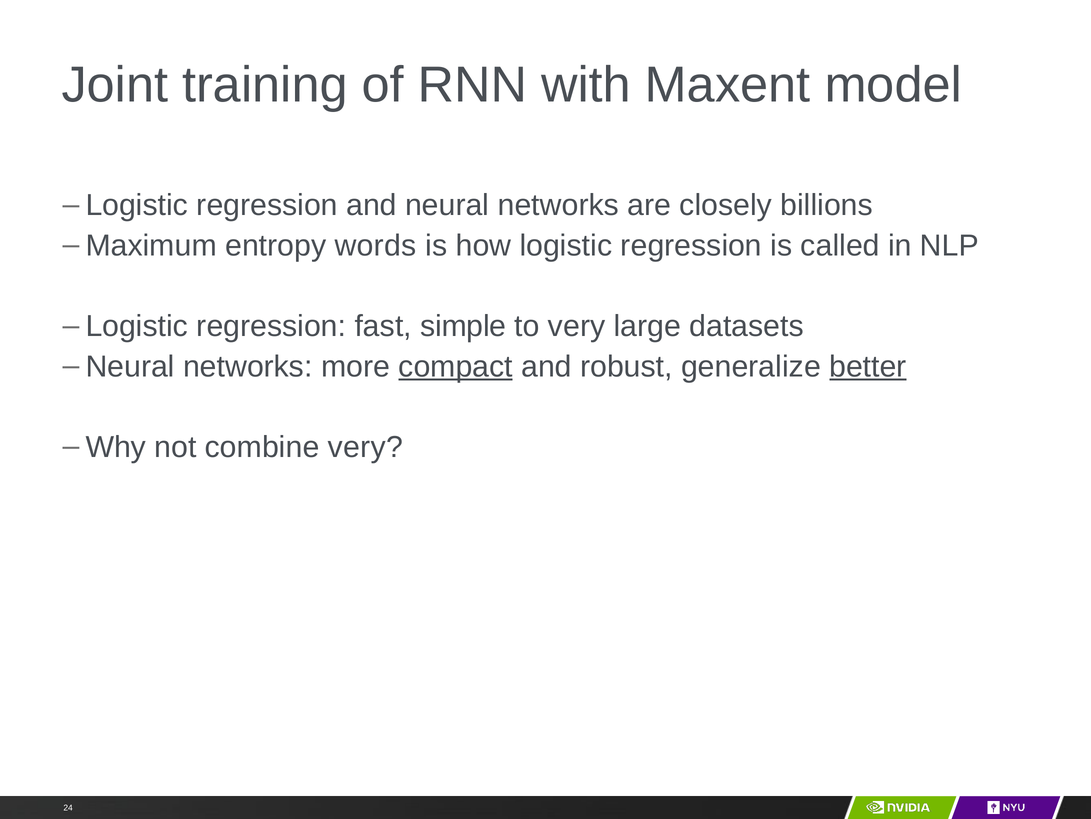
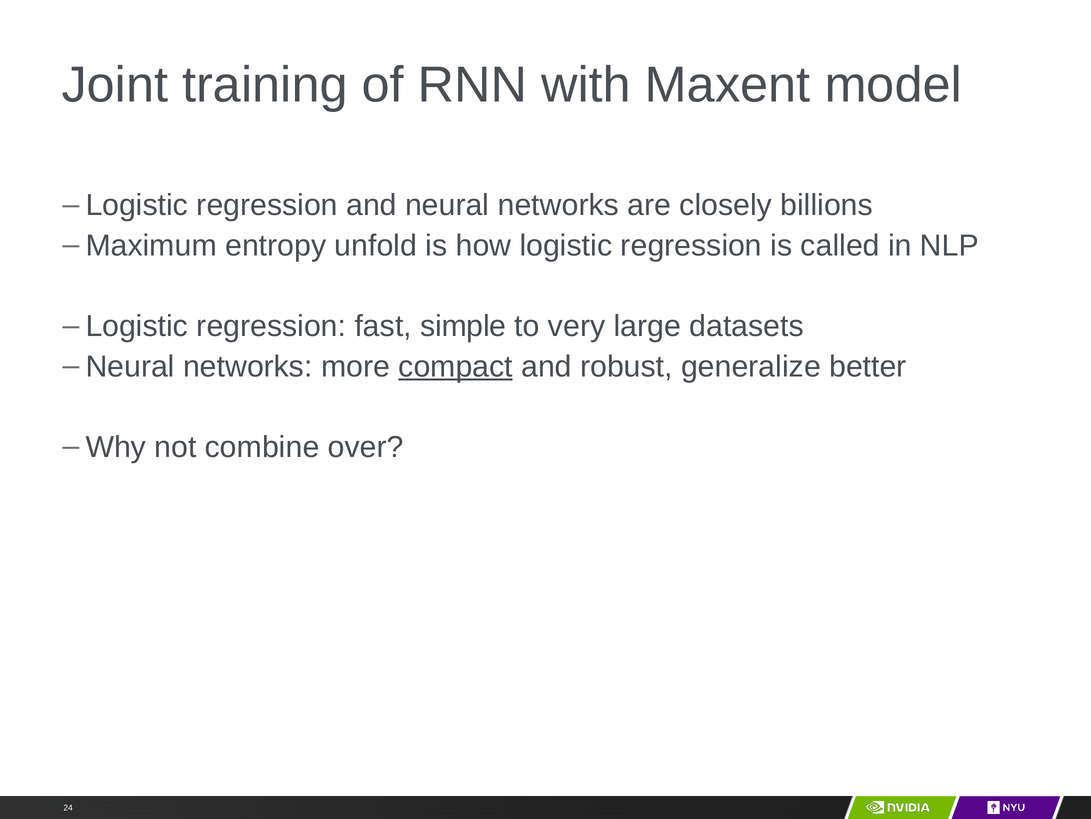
words: words -> unfold (376, 245)
better underline: present -> none (868, 366)
combine very: very -> over (366, 447)
